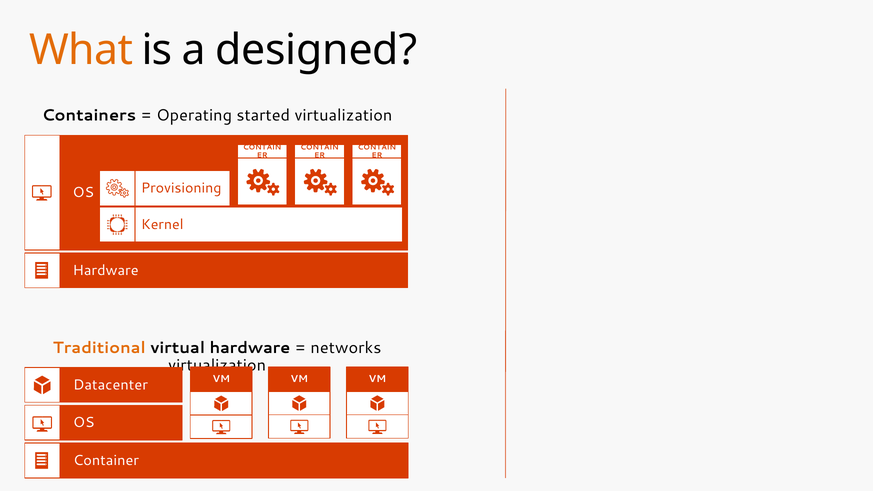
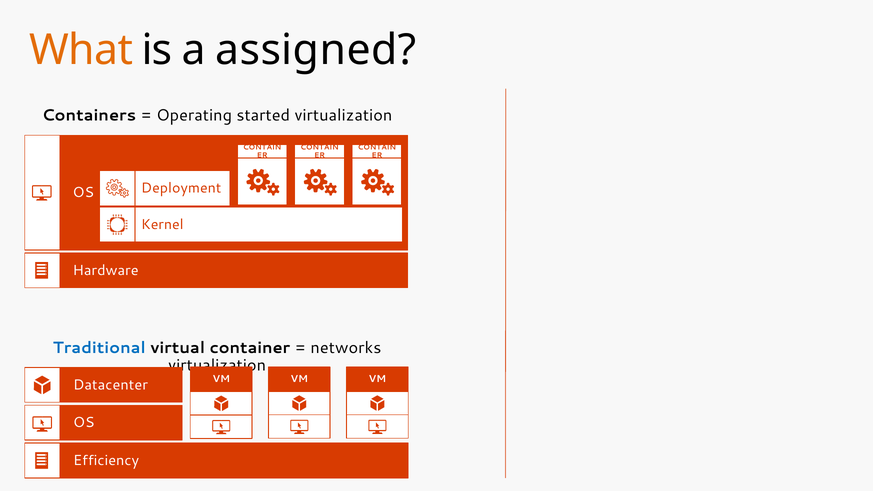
designed: designed -> assigned (316, 50)
Provisioning: Provisioning -> Deployment (181, 188)
Traditional colour: orange -> blue (99, 348)
virtual hardware: hardware -> container (250, 348)
Container: Container -> Efficiency (106, 460)
